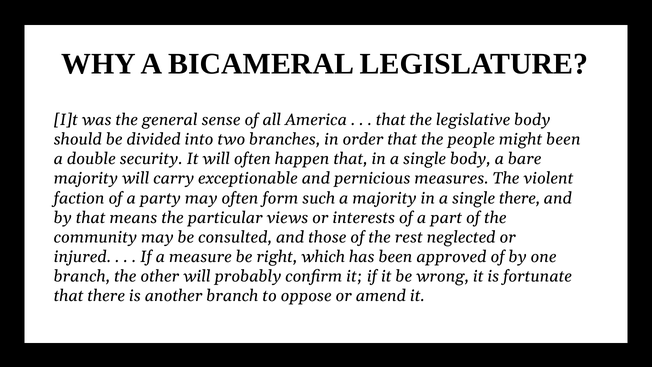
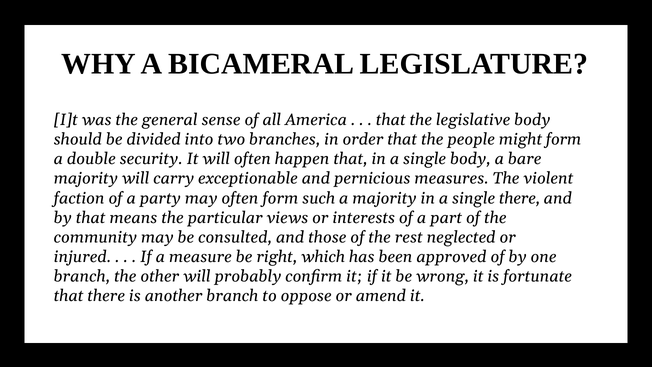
been: been -> form (564, 139)
